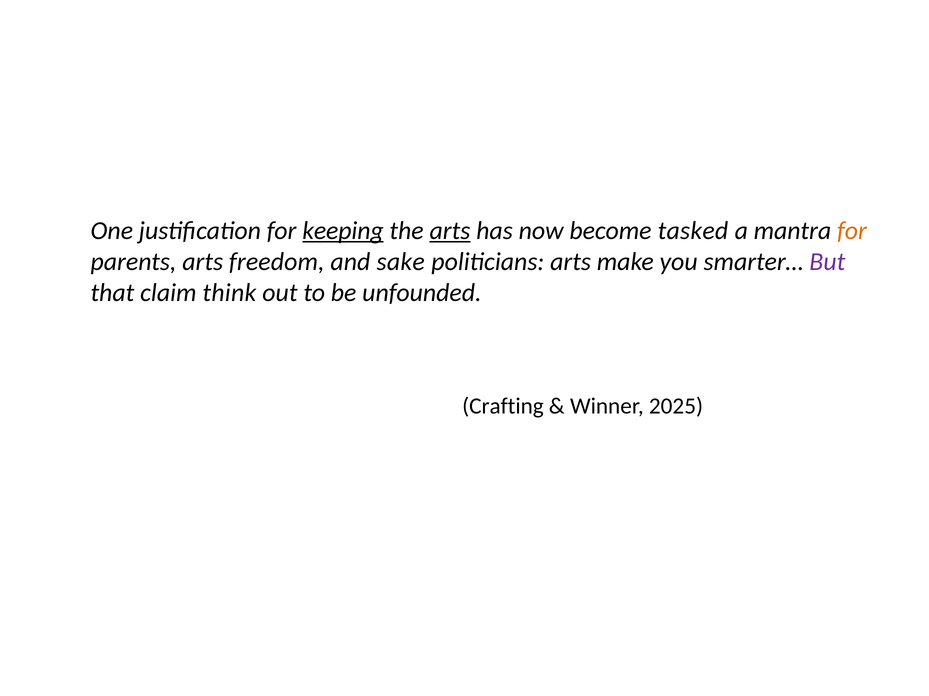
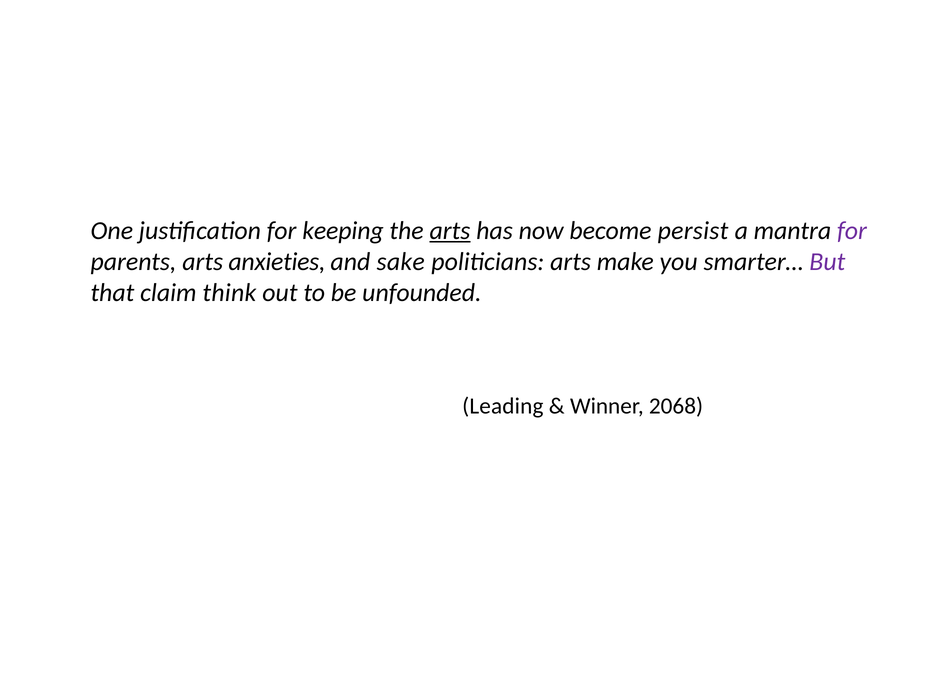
keeping underline: present -> none (343, 231)
tasked: tasked -> persist (693, 231)
for colour: orange -> purple (852, 231)
freedom: freedom -> anxieties (277, 262)
Crafting: Crafting -> Leading (503, 406)
2025: 2025 -> 2068 (676, 406)
